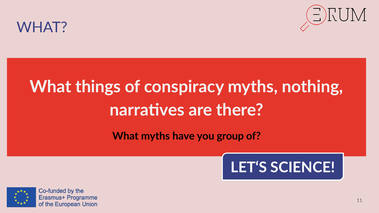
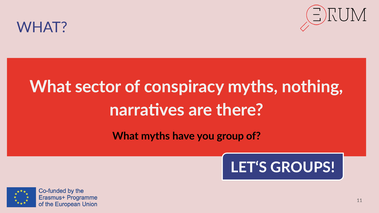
things: things -> sector (98, 87)
SCIENCE: SCIENCE -> GROUPS (303, 168)
